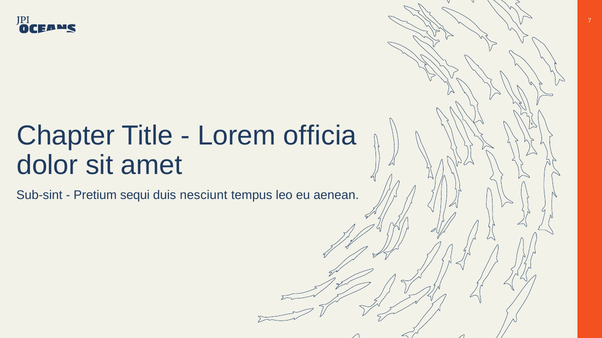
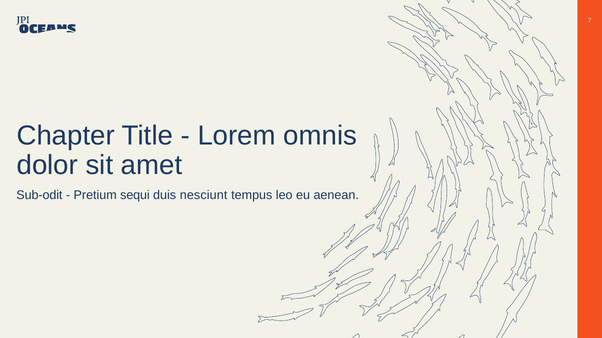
officia: officia -> omnis (320, 136)
Sub-sint: Sub-sint -> Sub-odit (39, 195)
